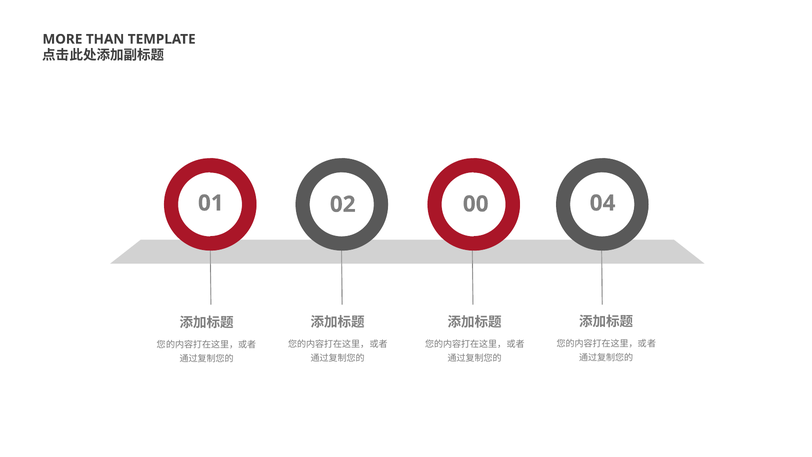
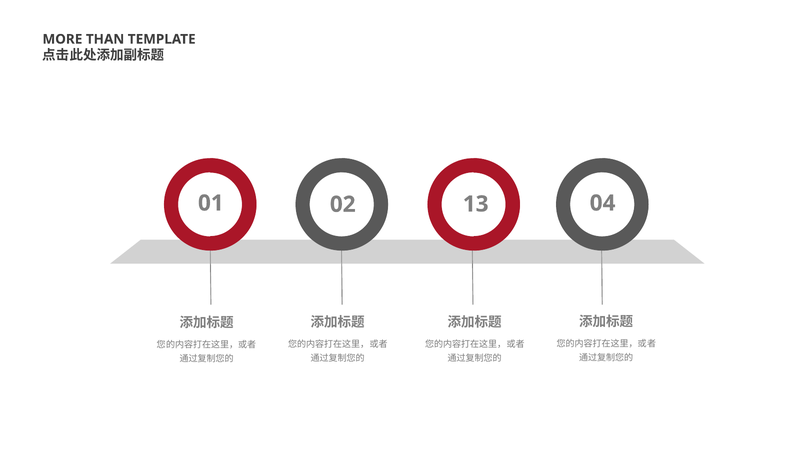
00: 00 -> 13 (476, 204)
